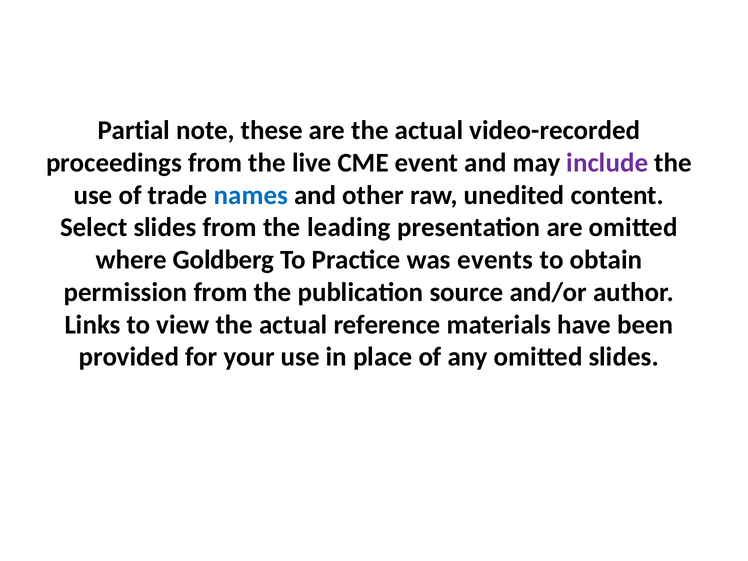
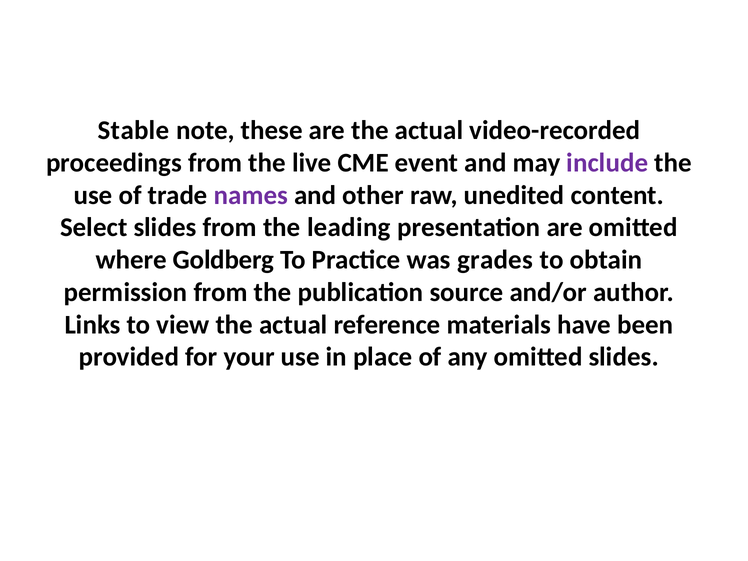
Partial: Partial -> Stable (134, 130)
names colour: blue -> purple (251, 195)
events: events -> grades (495, 260)
